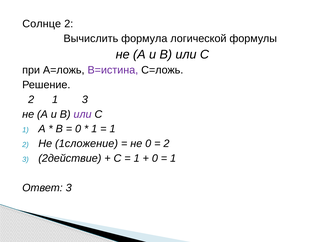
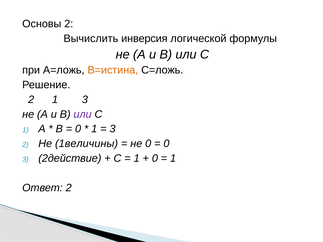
Солнце: Солнце -> Основы (42, 24)
формула: формула -> инверсия (144, 39)
В=истина colour: purple -> orange (113, 70)
1: 1 -> 3 (113, 129)
1сложение: 1сложение -> 1величины (87, 144)
2: 2 -> 0 (166, 144)
Ответ 3: 3 -> 2 (69, 188)
